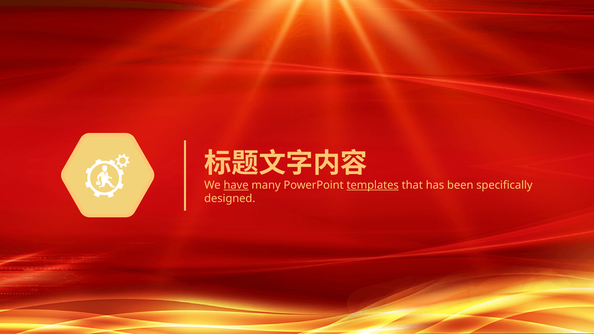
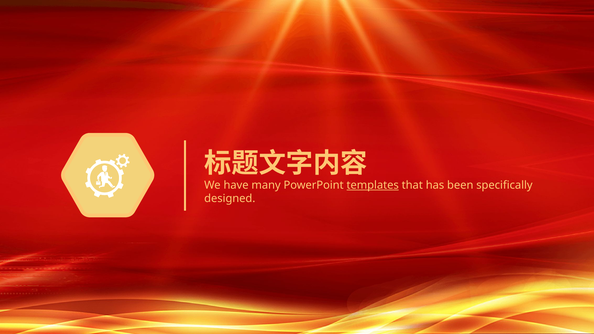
have underline: present -> none (236, 185)
